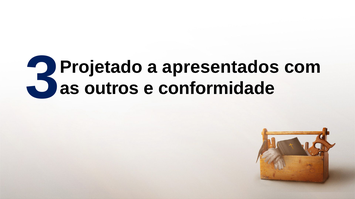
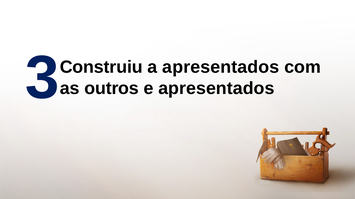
Projetado: Projetado -> Construiu (101, 67)
e conformidade: conformidade -> apresentados (216, 89)
